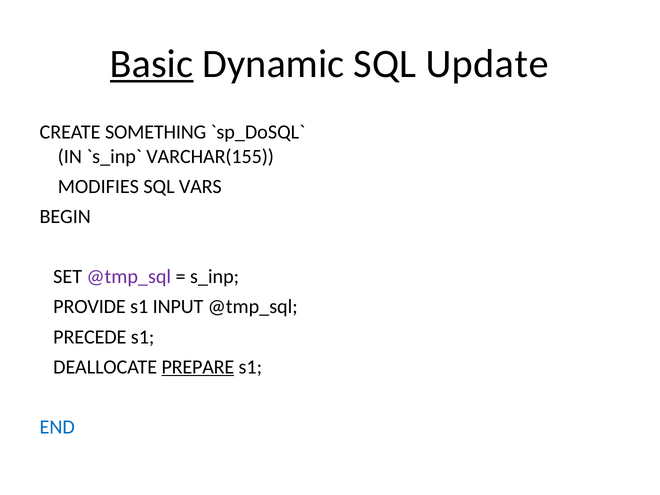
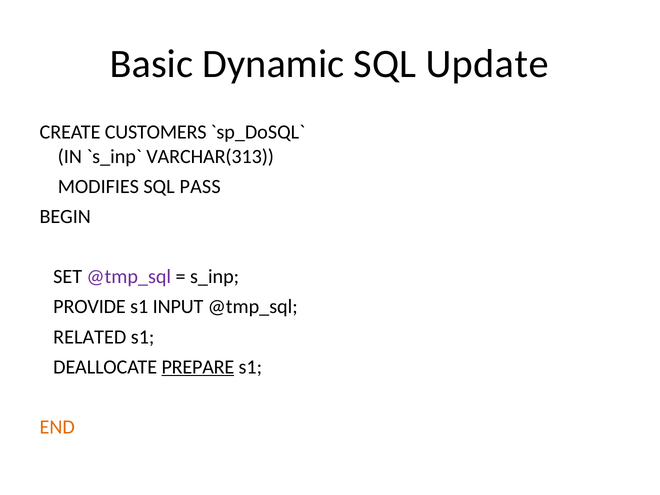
Basic underline: present -> none (152, 64)
SOMETHING: SOMETHING -> CUSTOMERS (156, 132)
VARCHAR(155: VARCHAR(155 -> VARCHAR(313 (210, 157)
VARS: VARS -> PASS (200, 187)
PRECEDE: PRECEDE -> RELATED (90, 337)
END colour: blue -> orange (57, 427)
